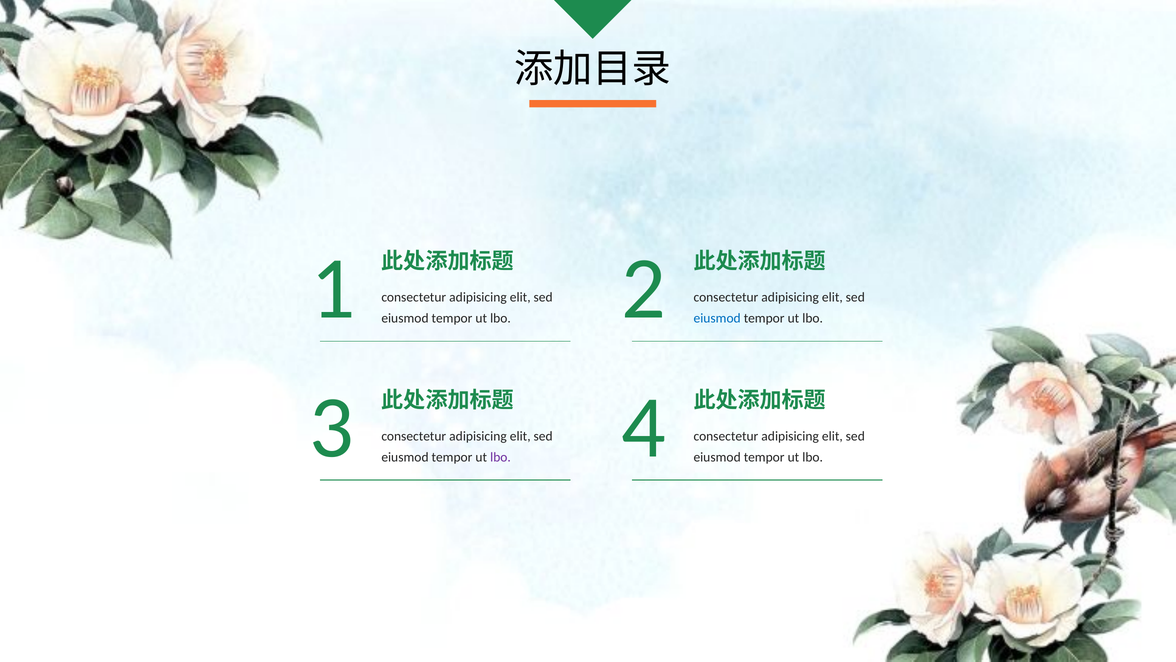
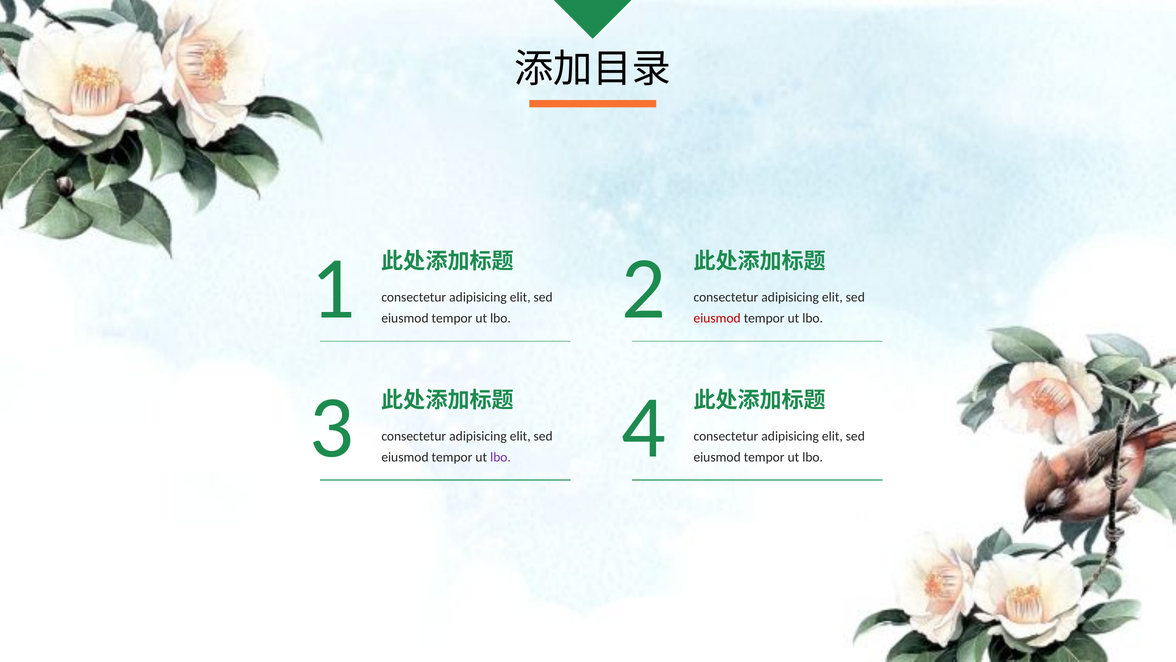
eiusmod colour: blue -> red (717, 318)
